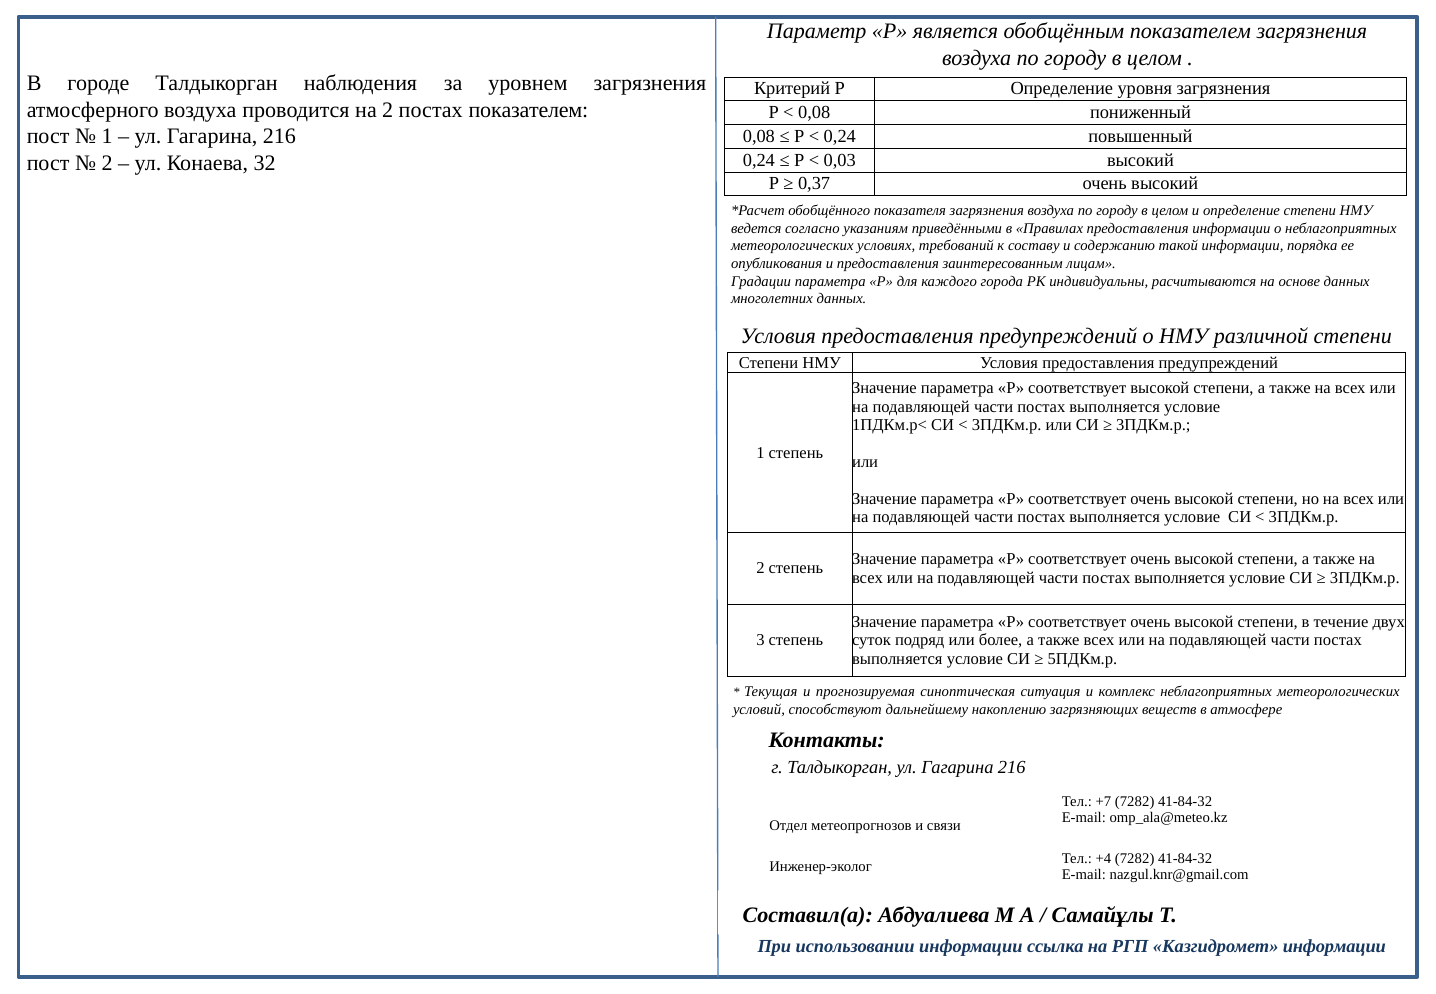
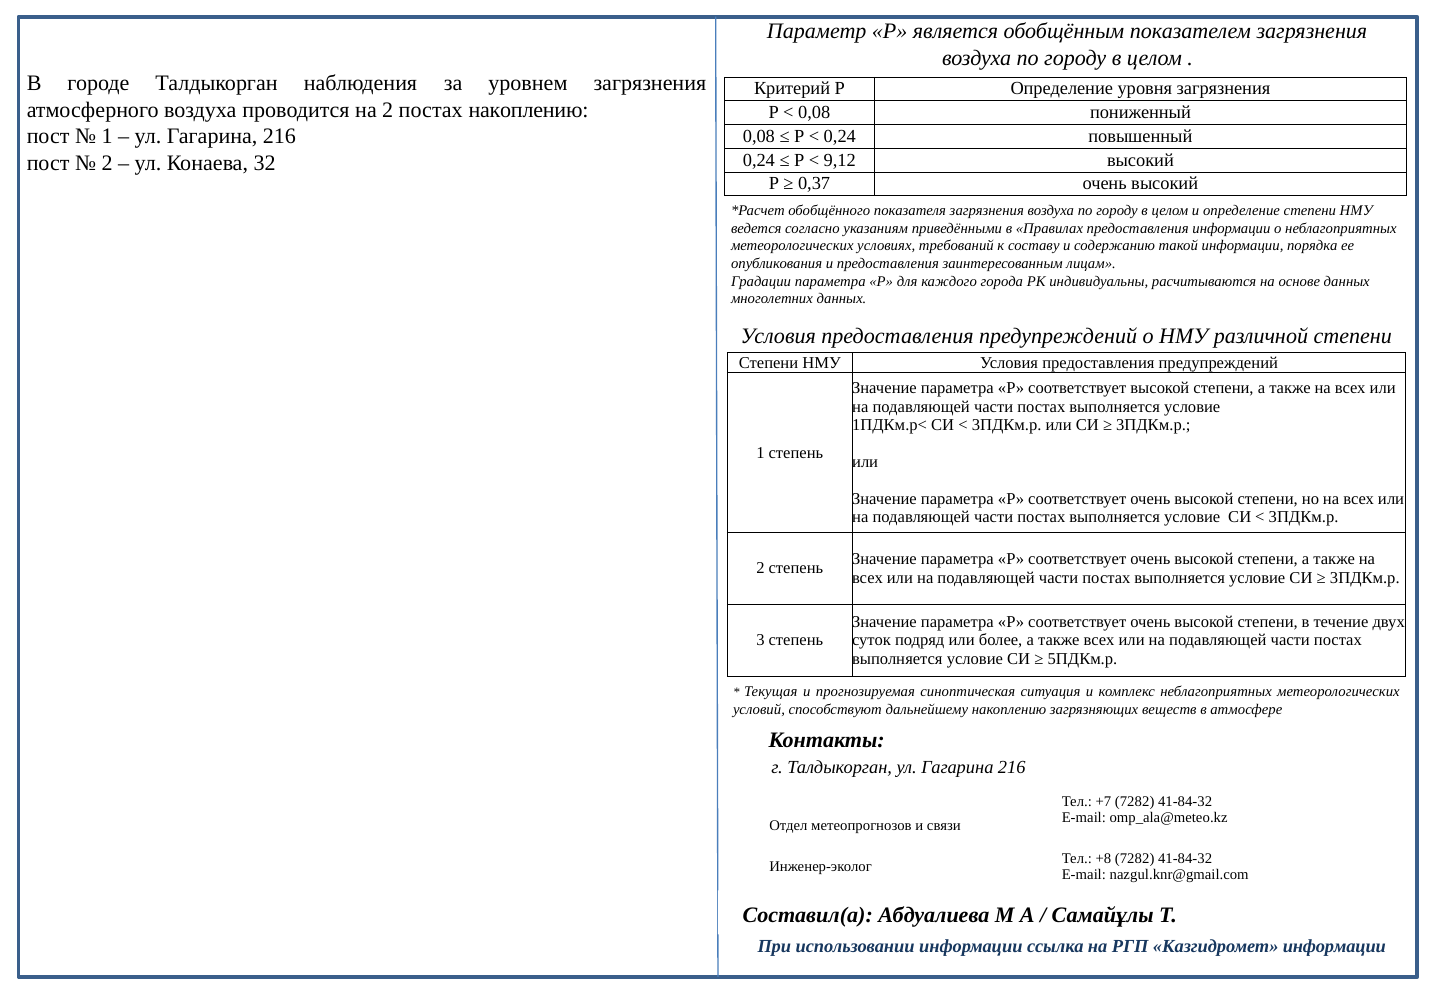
постах показателем: показателем -> накоплению (528, 110)
0,03: 0,03 -> 9,12 (840, 160)
+4: +4 -> +8 (1103, 859)
